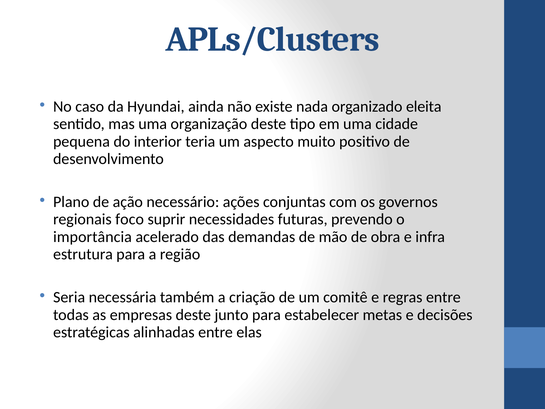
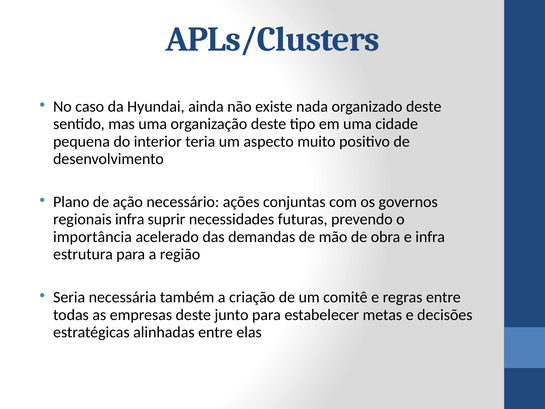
organizado eleita: eleita -> deste (424, 106)
regionais foco: foco -> infra (130, 219)
